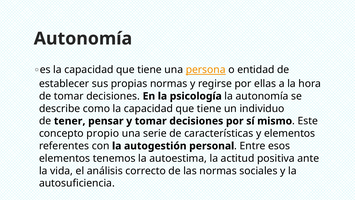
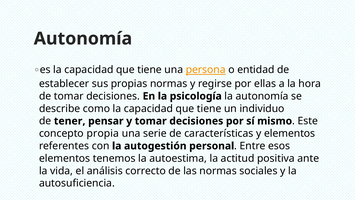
propio: propio -> propia (103, 133)
